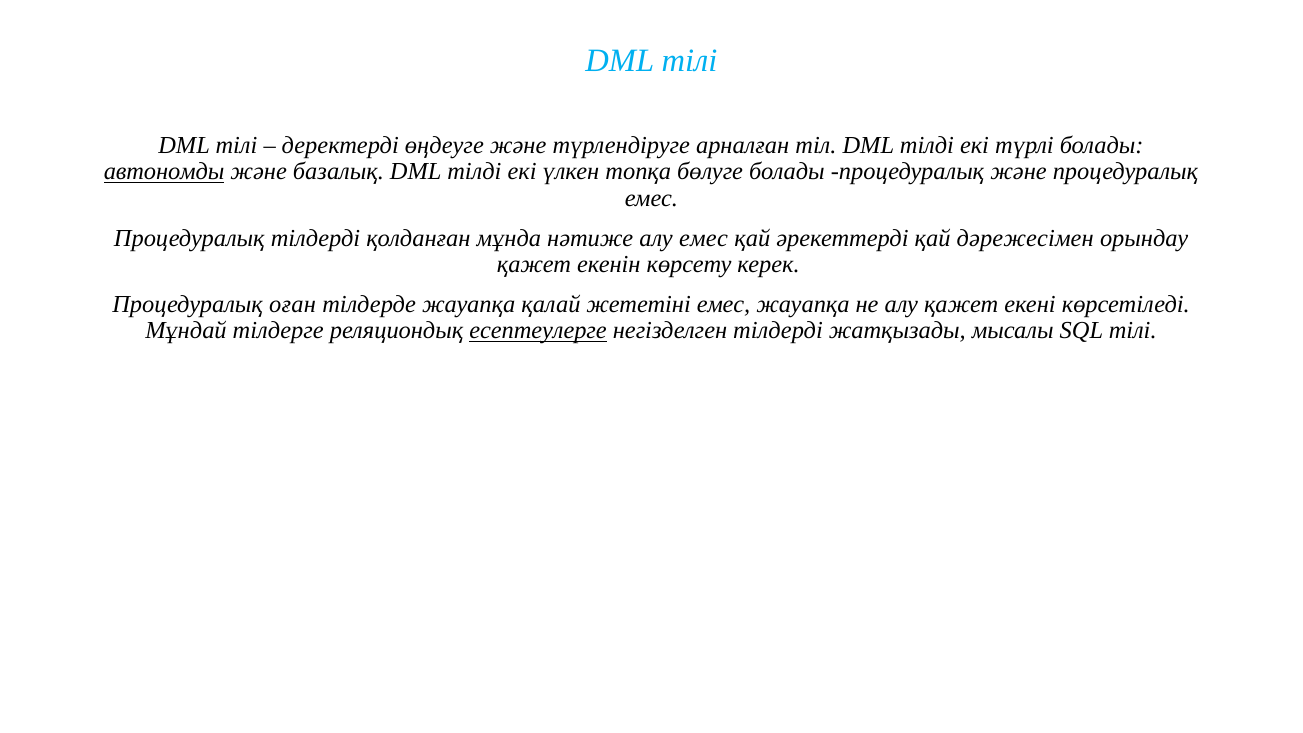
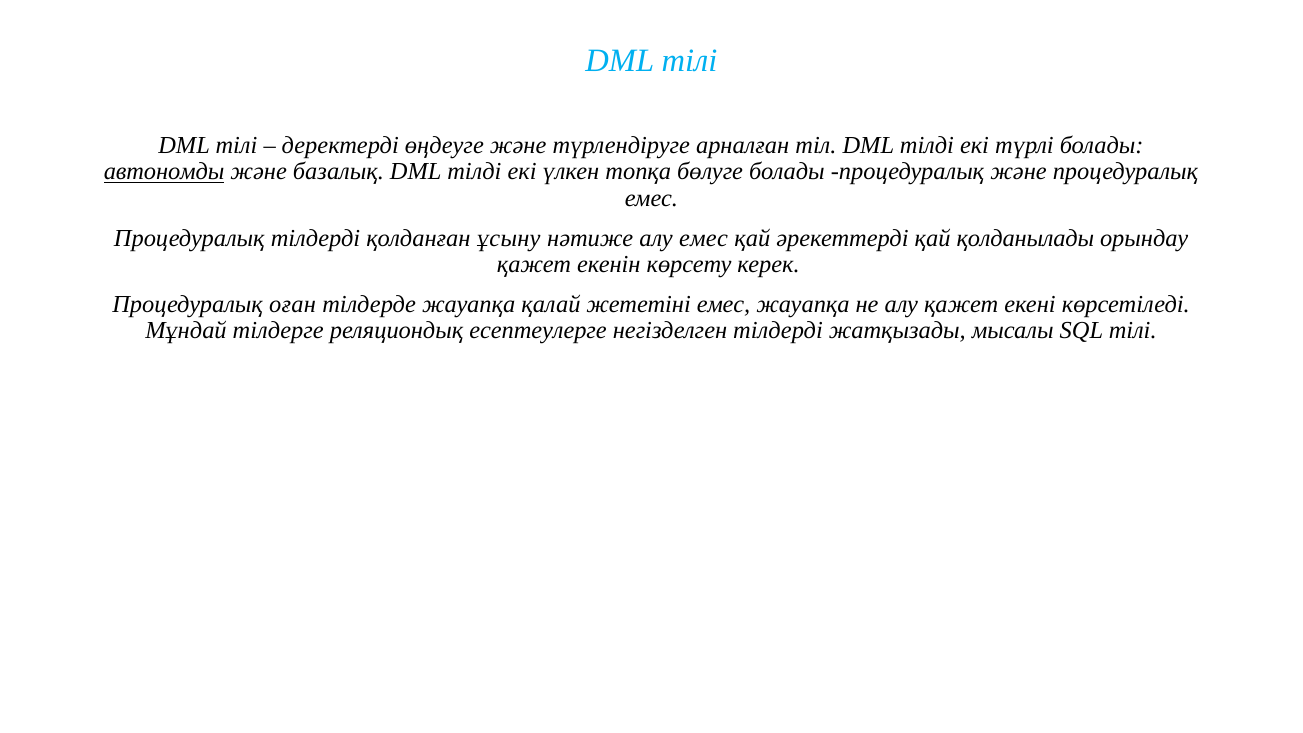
мұнда: мұнда -> ұсыну (509, 238)
дәрежесімен: дәрежесімен -> қолданылады (1025, 238)
есептеулерге underline: present -> none (538, 331)
